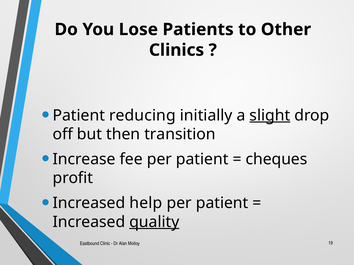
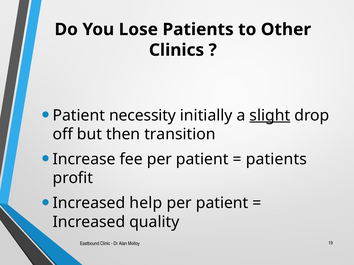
reducing: reducing -> necessity (143, 116)
cheques: cheques -> patients (276, 159)
quality underline: present -> none (154, 222)
